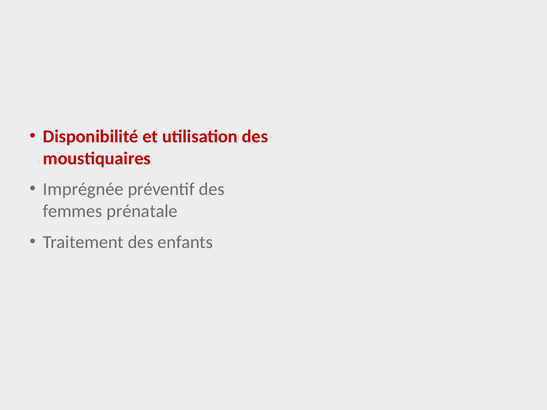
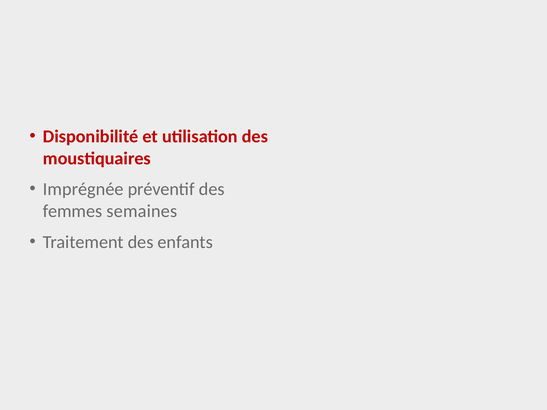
prénatale: prénatale -> semaines (142, 211)
